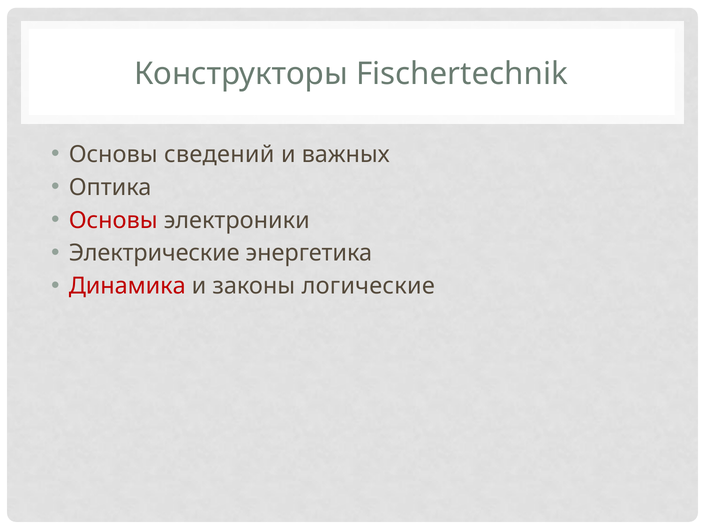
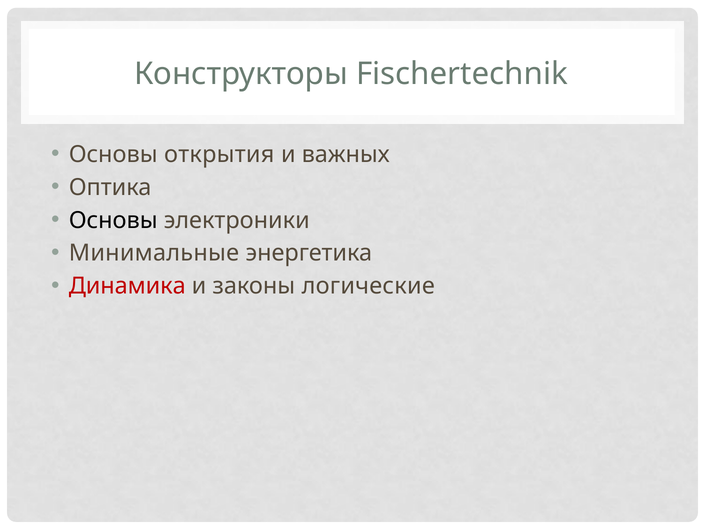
сведений: сведений -> открытия (219, 154)
Основы colour: red -> black (113, 220)
Электрические: Электрические -> Минимальные (154, 253)
